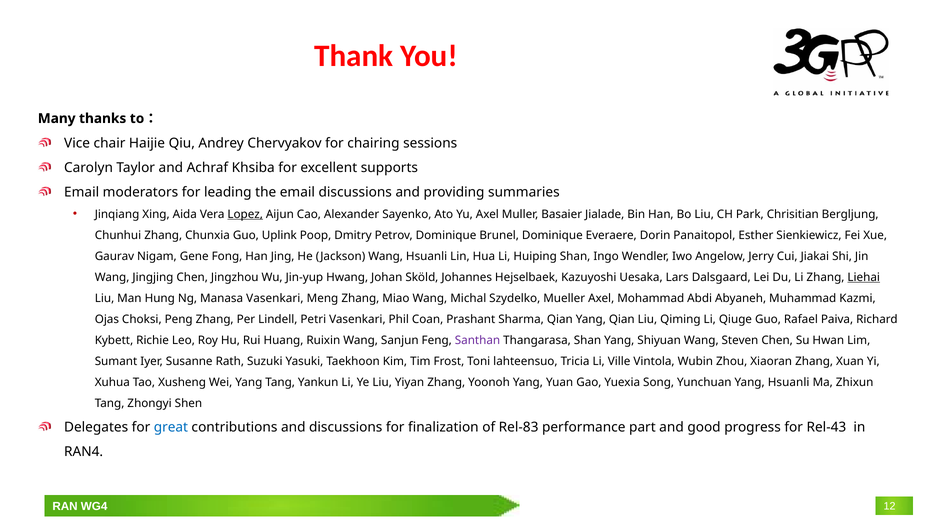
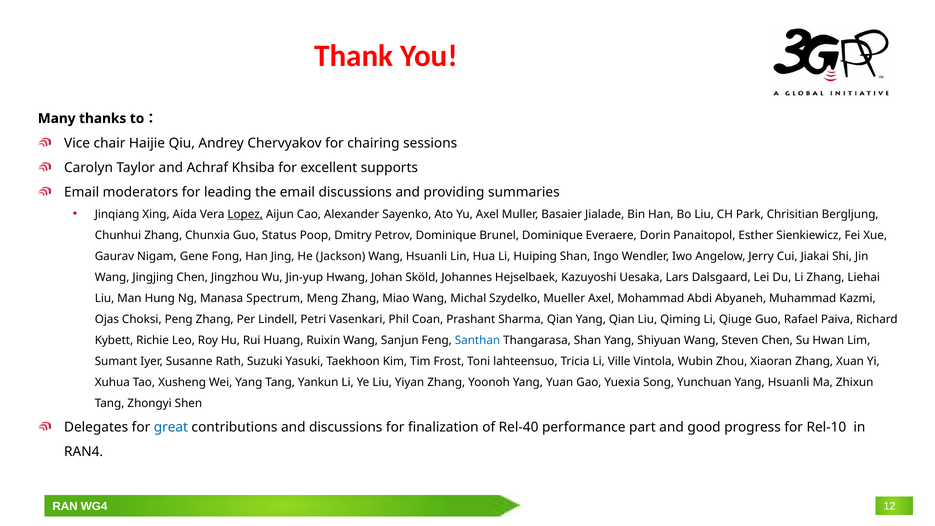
Uplink: Uplink -> Status (279, 235)
Liehai underline: present -> none (864, 277)
Manasa Vasenkari: Vasenkari -> Spectrum (275, 298)
Santhan colour: purple -> blue (478, 340)
Rel-83: Rel-83 -> Rel-40 (519, 427)
Rel-43: Rel-43 -> Rel-10 (826, 427)
